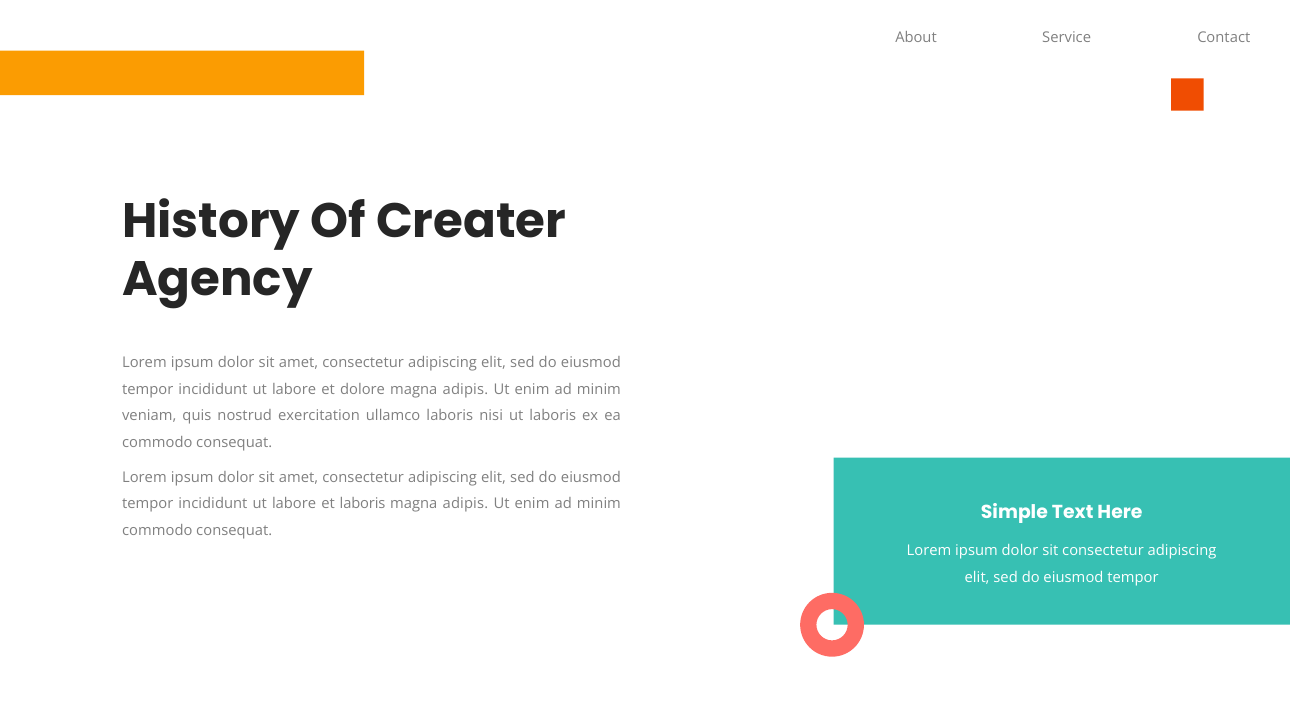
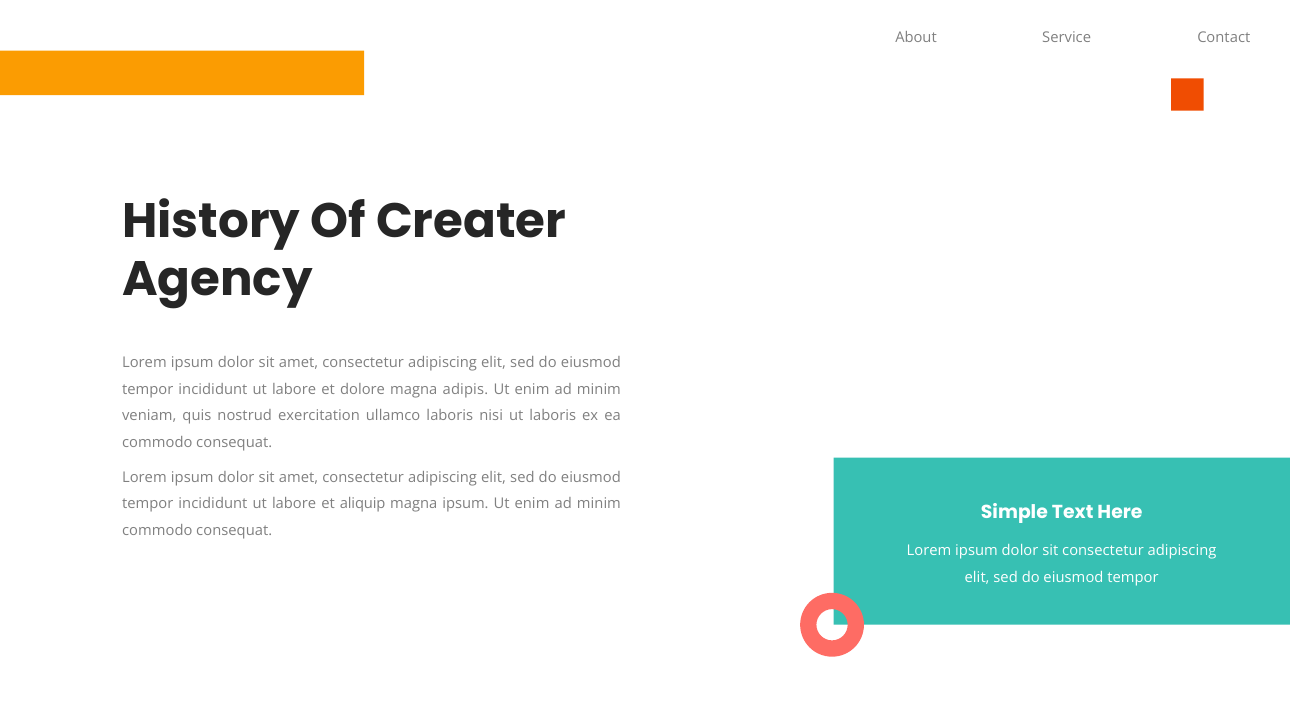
et laboris: laboris -> aliquip (363, 504)
adipis: adipis -> ipsum (466, 504)
